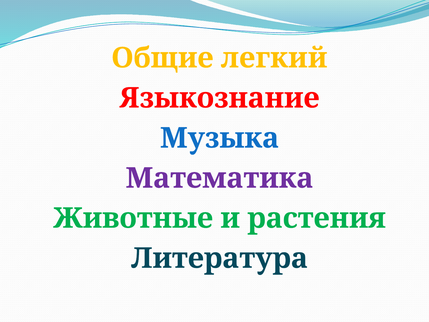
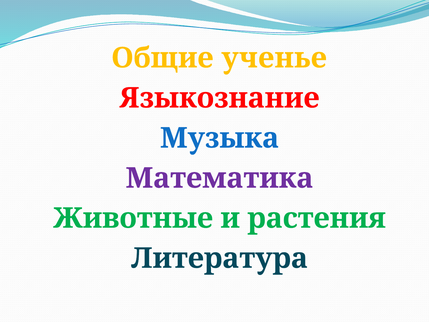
легкий: легкий -> ученье (274, 58)
